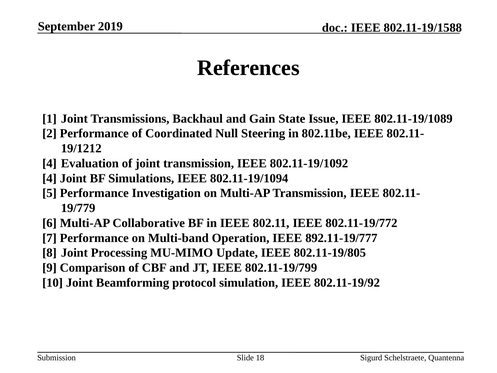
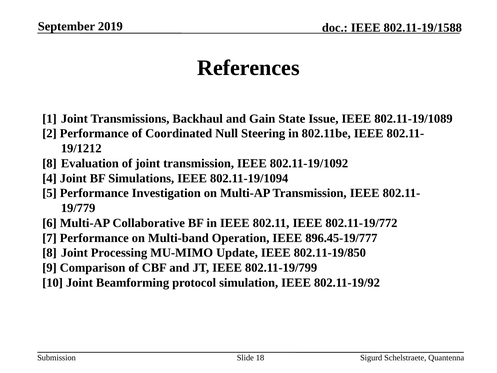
4: 4 -> 8 (49, 163)
892.11-19/777: 892.11-19/777 -> 896.45-19/777 (341, 238)
802.11-19/805: 802.11-19/805 -> 802.11-19/850 (330, 253)
